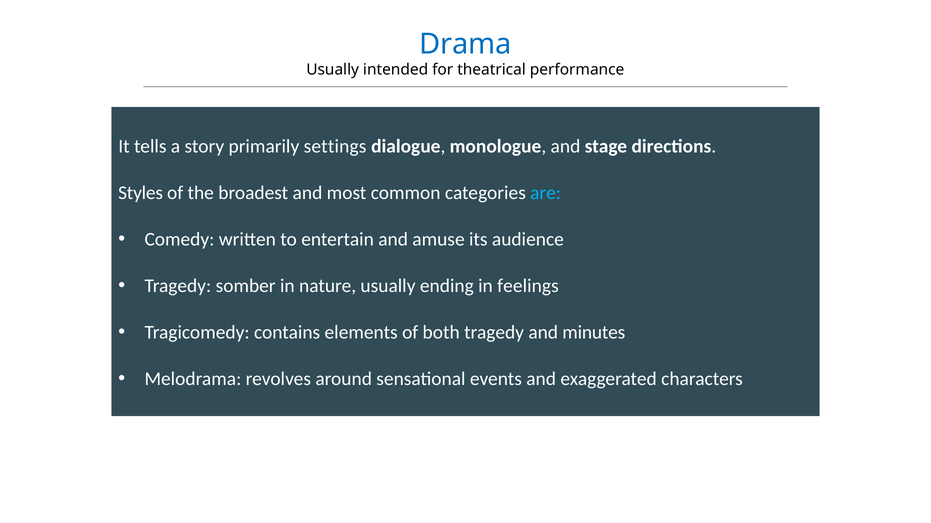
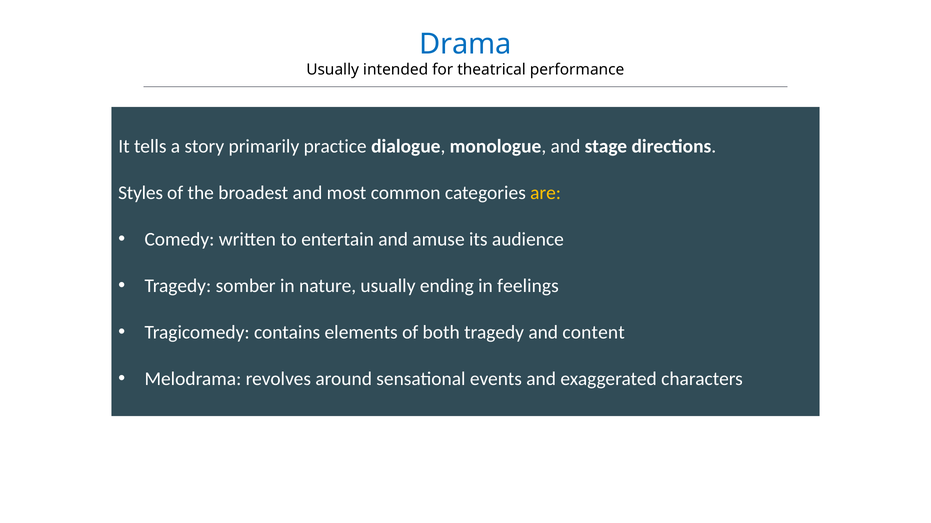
settings: settings -> practice (335, 147)
are colour: light blue -> yellow (546, 193)
minutes: minutes -> content (594, 333)
